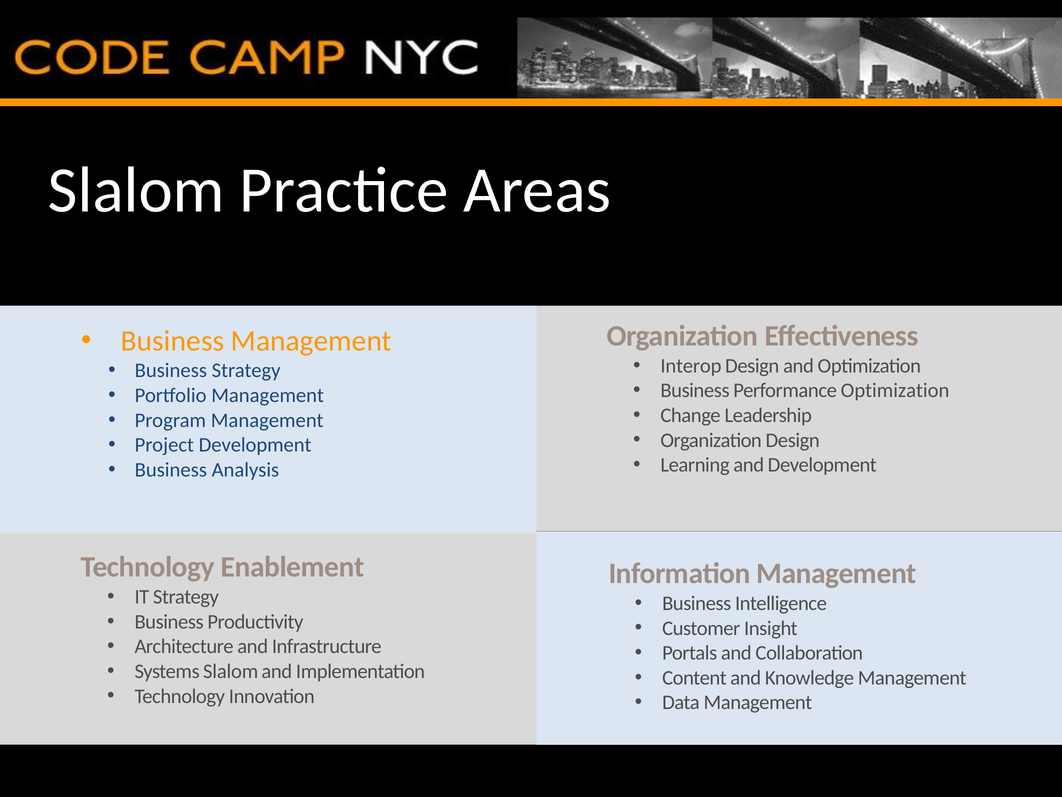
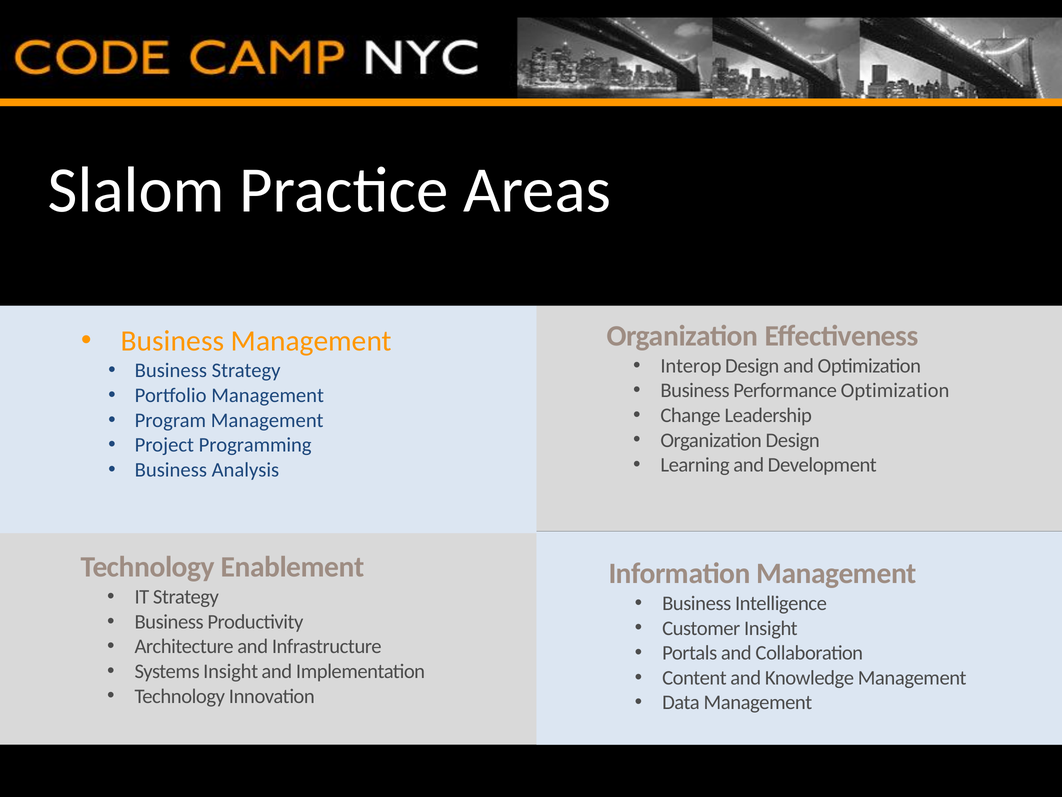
Project Development: Development -> Programming (255, 445)
Systems Slalom: Slalom -> Insight (231, 671)
